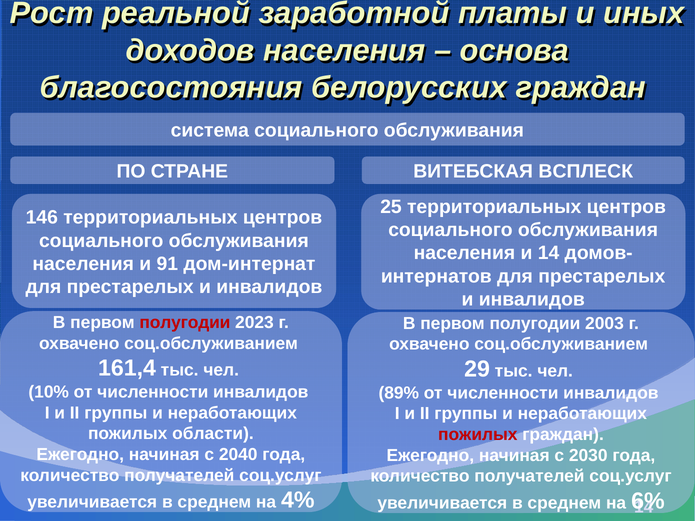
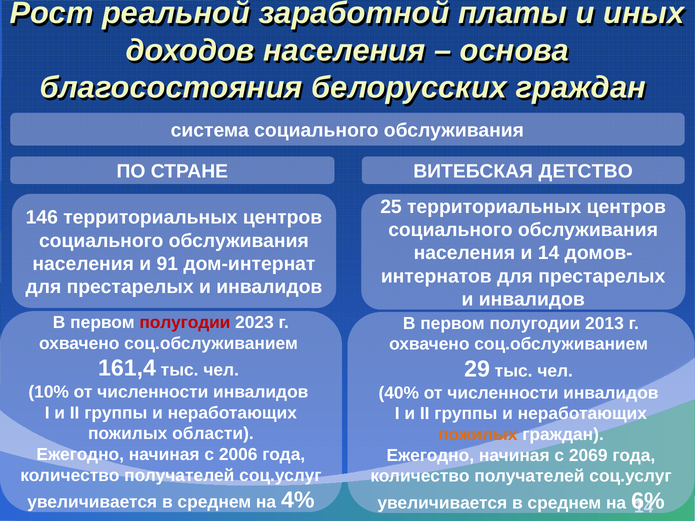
ВСПЛЕСК: ВСПЛЕСК -> ДЕТСТВО (586, 172)
2003: 2003 -> 2013 (604, 324)
89%: 89% -> 40% (399, 393)
пожилых colour: red -> orange (478, 435)
2040: 2040 -> 2006 (238, 455)
2030: 2030 -> 2069 (588, 456)
